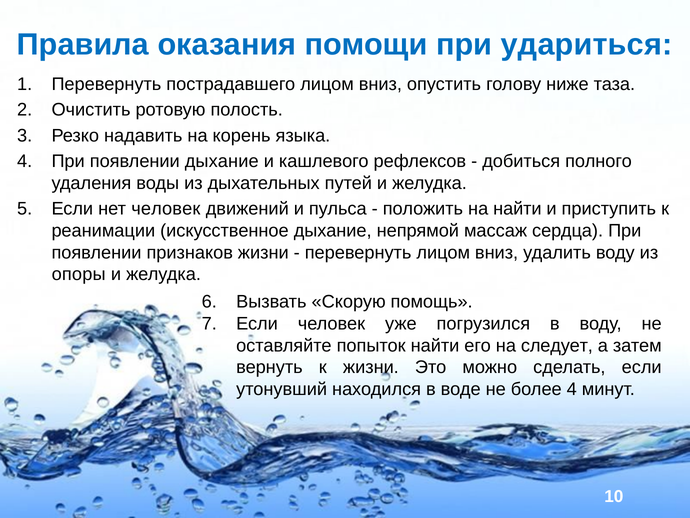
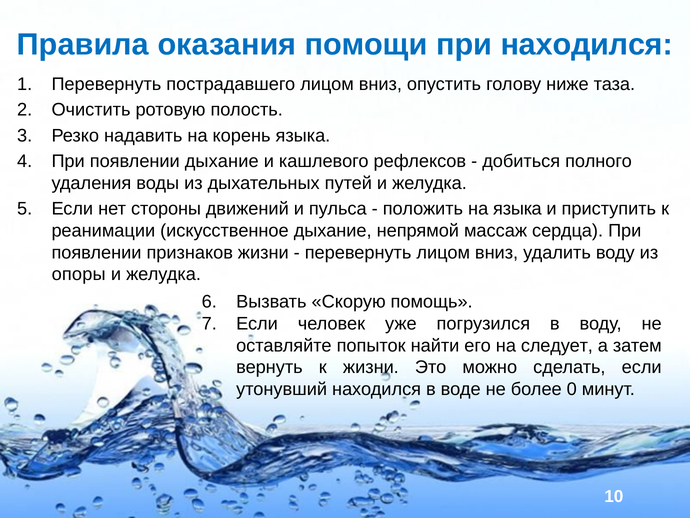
при удариться: удариться -> находился (587, 45)
нет человек: человек -> стороны (166, 209)
на найти: найти -> языка (517, 209)
более 4: 4 -> 0 (572, 389)
